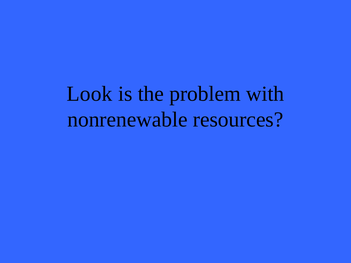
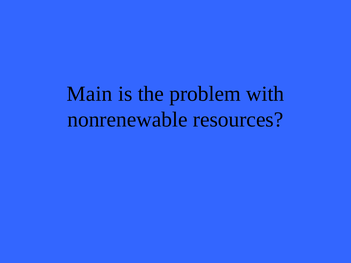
Look: Look -> Main (89, 94)
